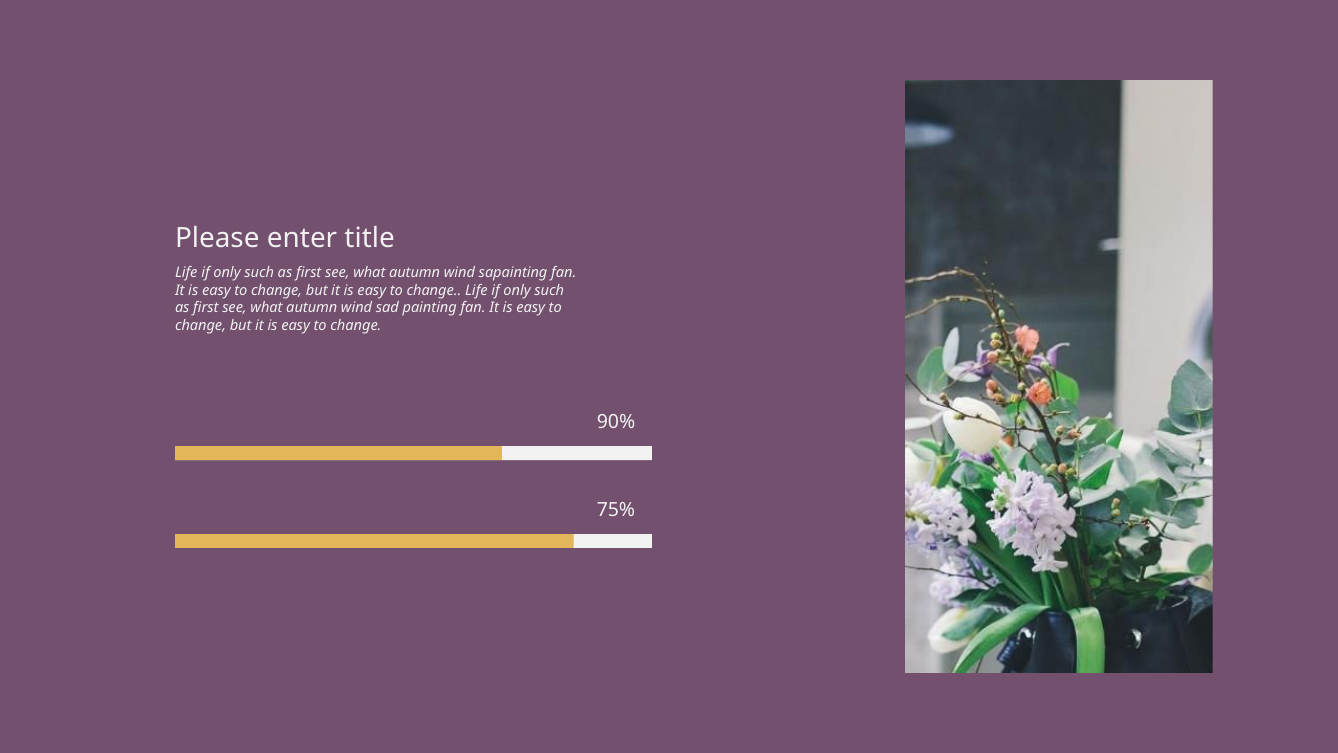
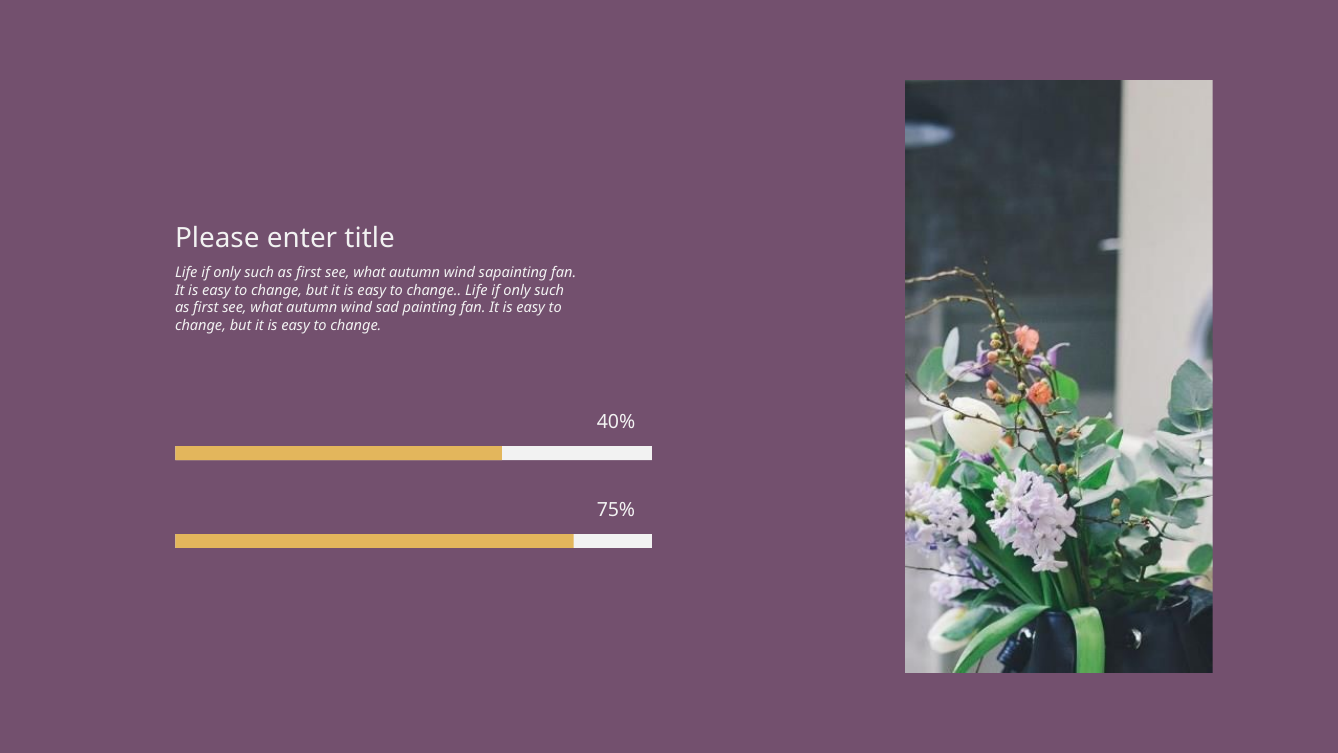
90%: 90% -> 40% (616, 422)
